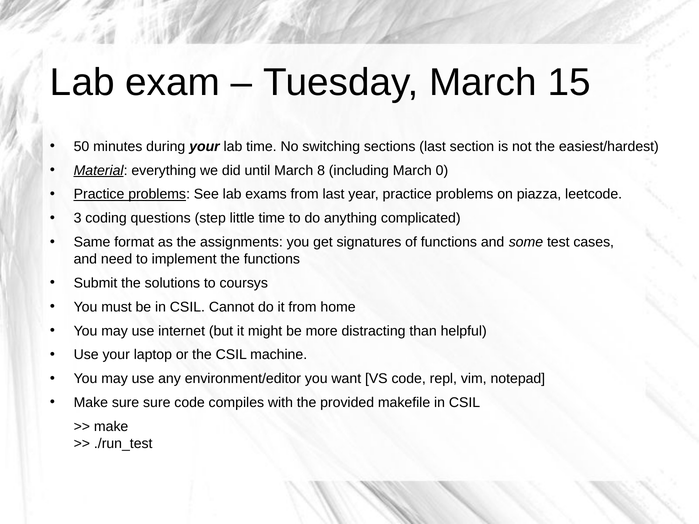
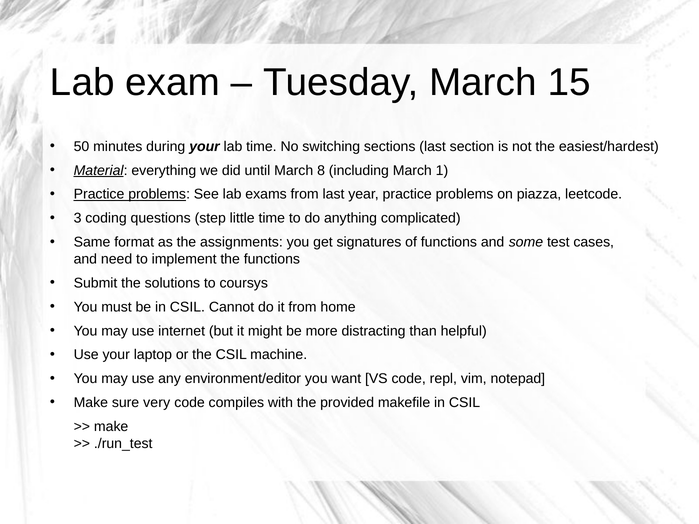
0: 0 -> 1 (442, 170)
sure sure: sure -> very (157, 403)
